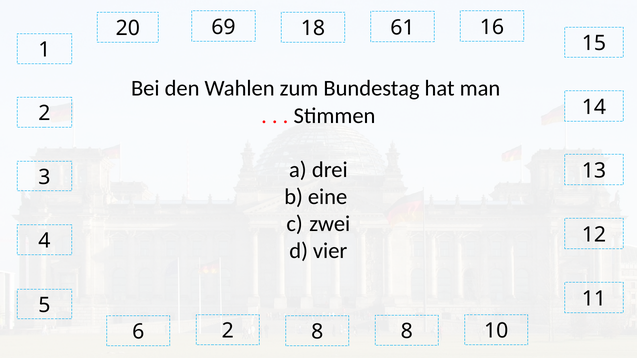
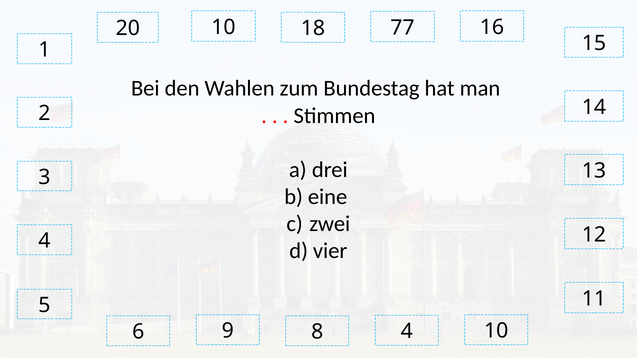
20 69: 69 -> 10 (223, 27)
61: 61 -> 77 (402, 28)
6 2: 2 -> 9 (228, 331)
8 8: 8 -> 4 (407, 331)
